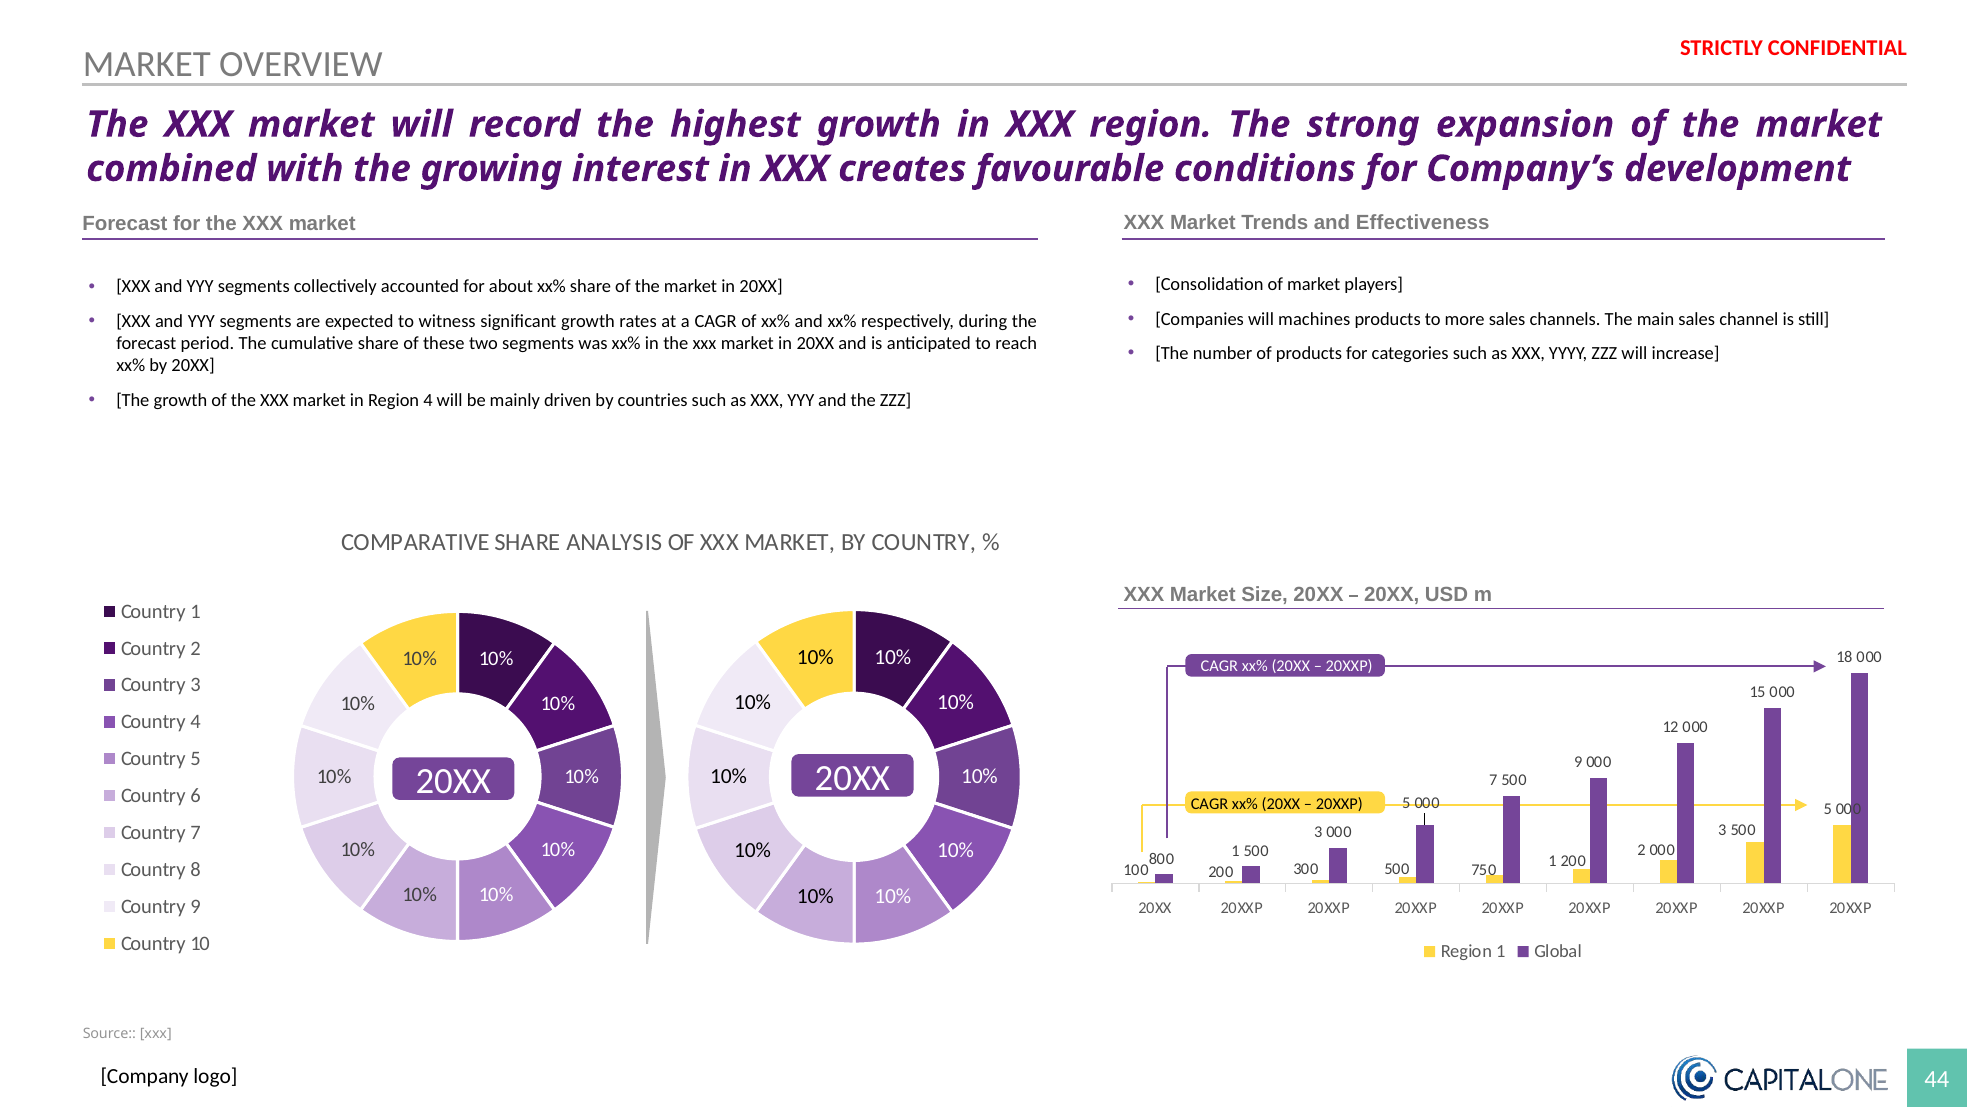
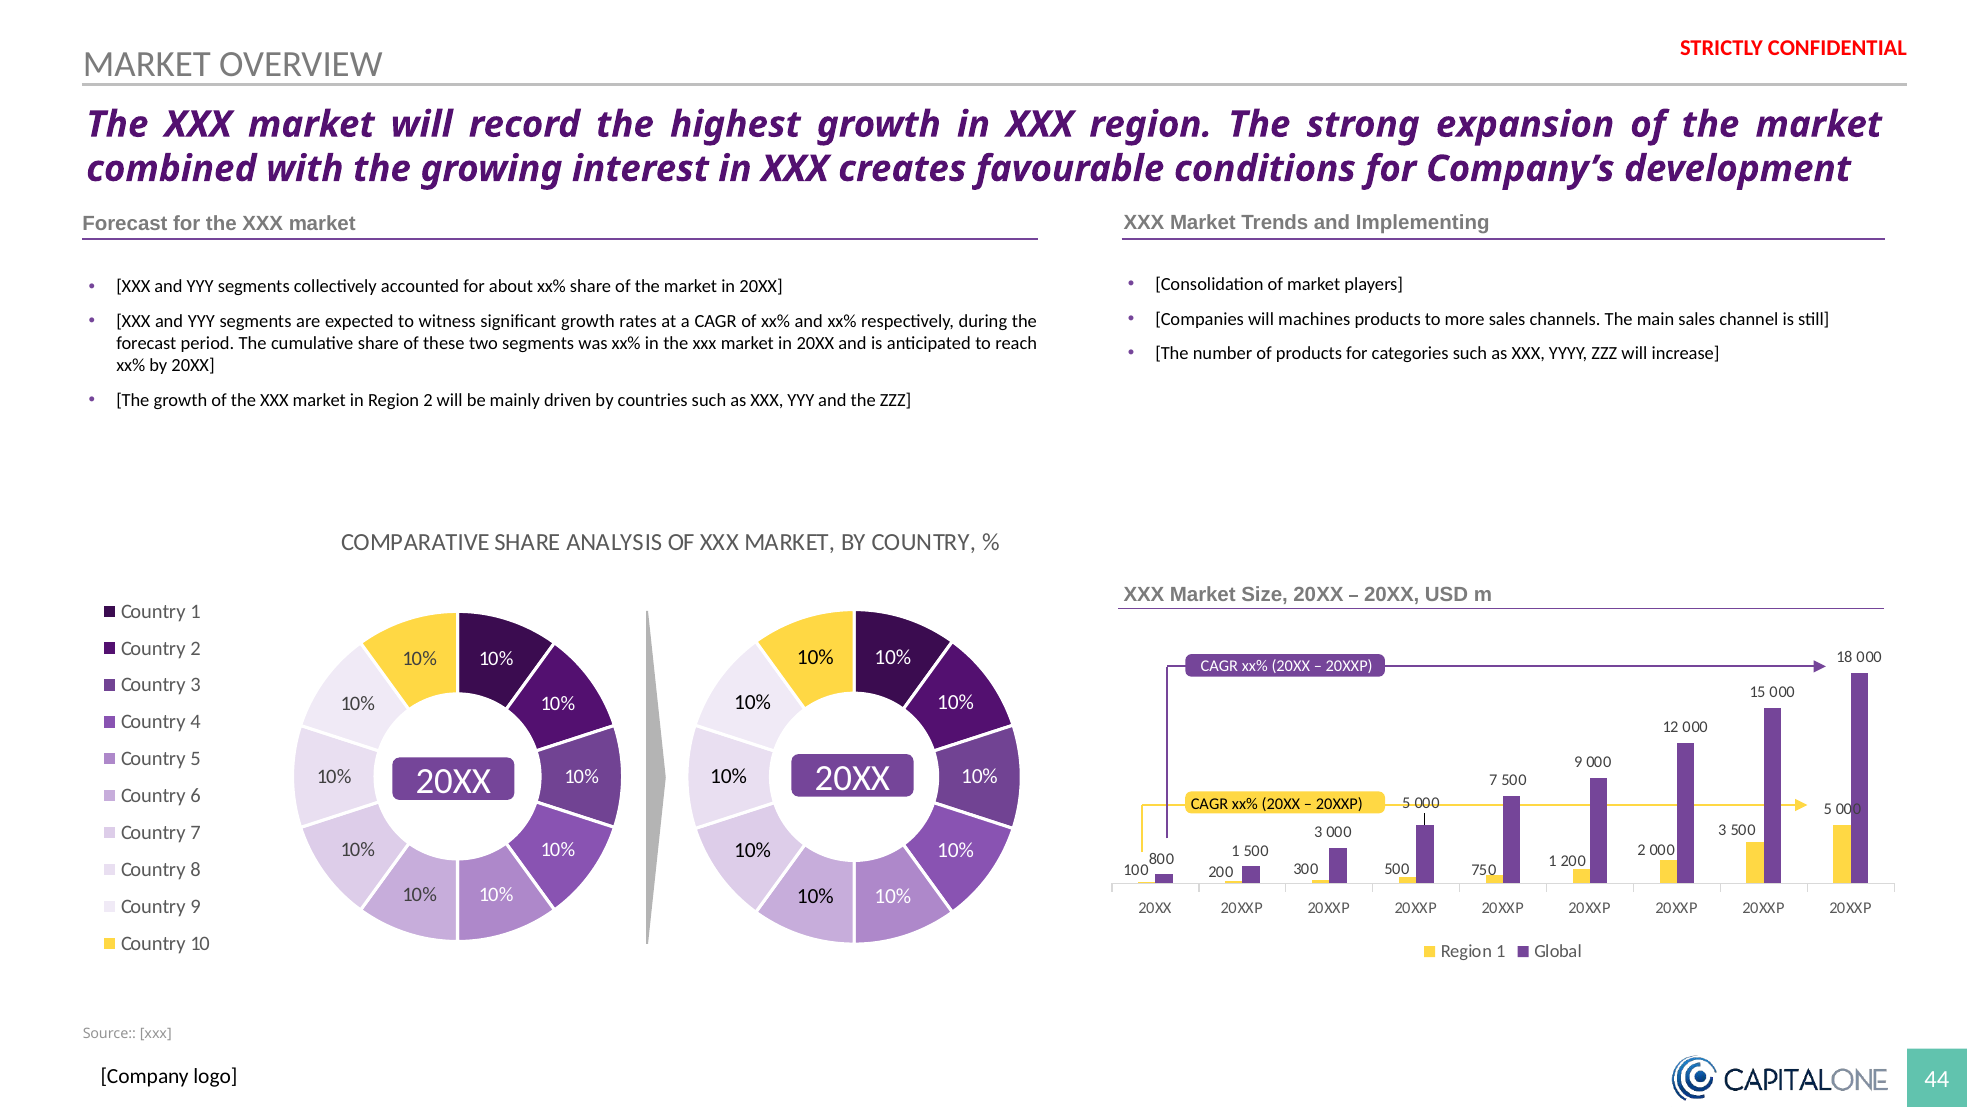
Effectiveness: Effectiveness -> Implementing (1423, 223)
Region 4: 4 -> 2 (428, 400)
